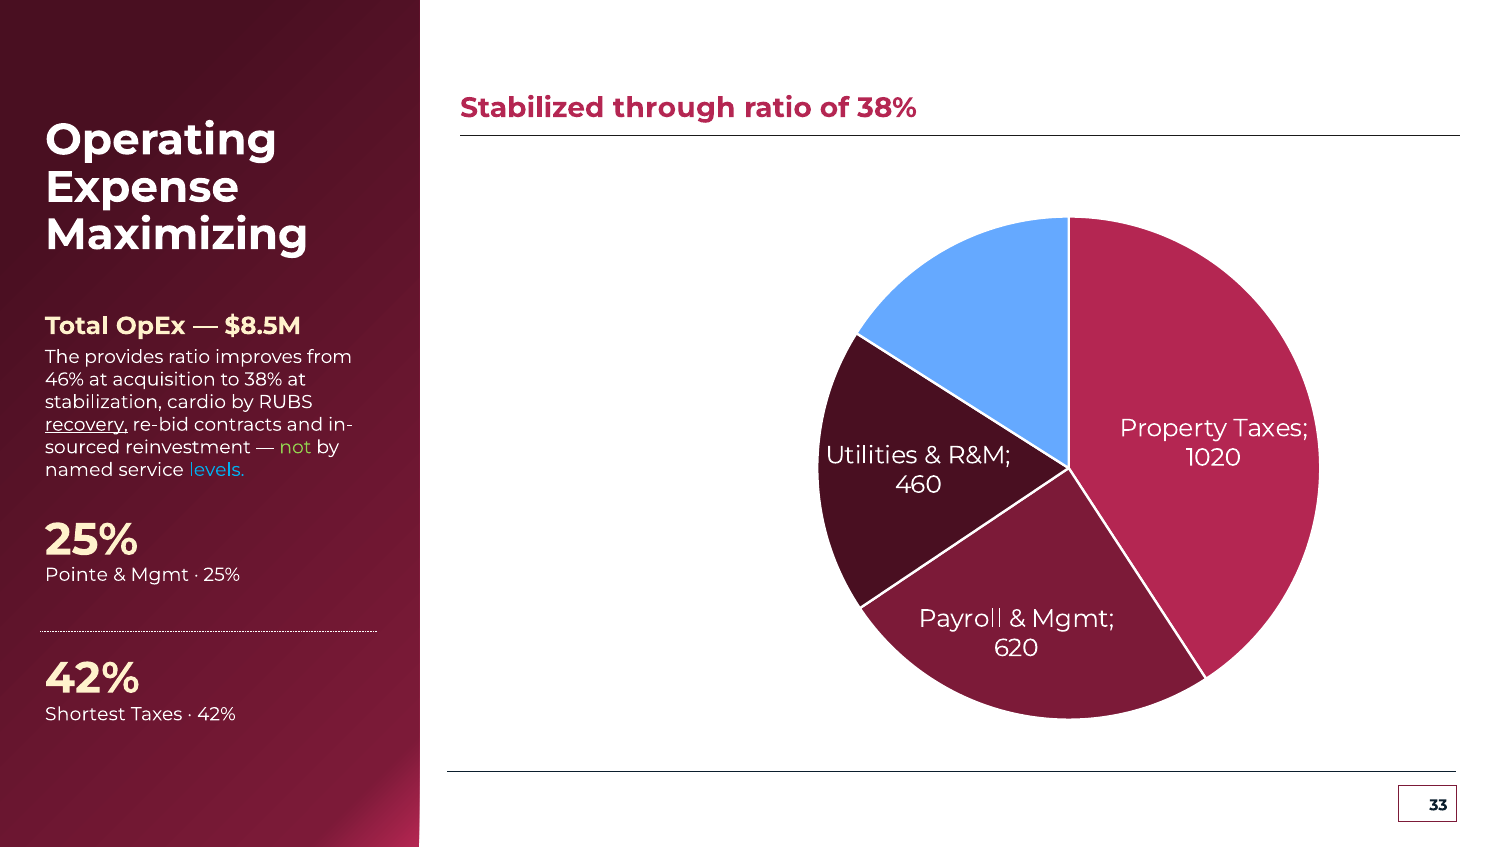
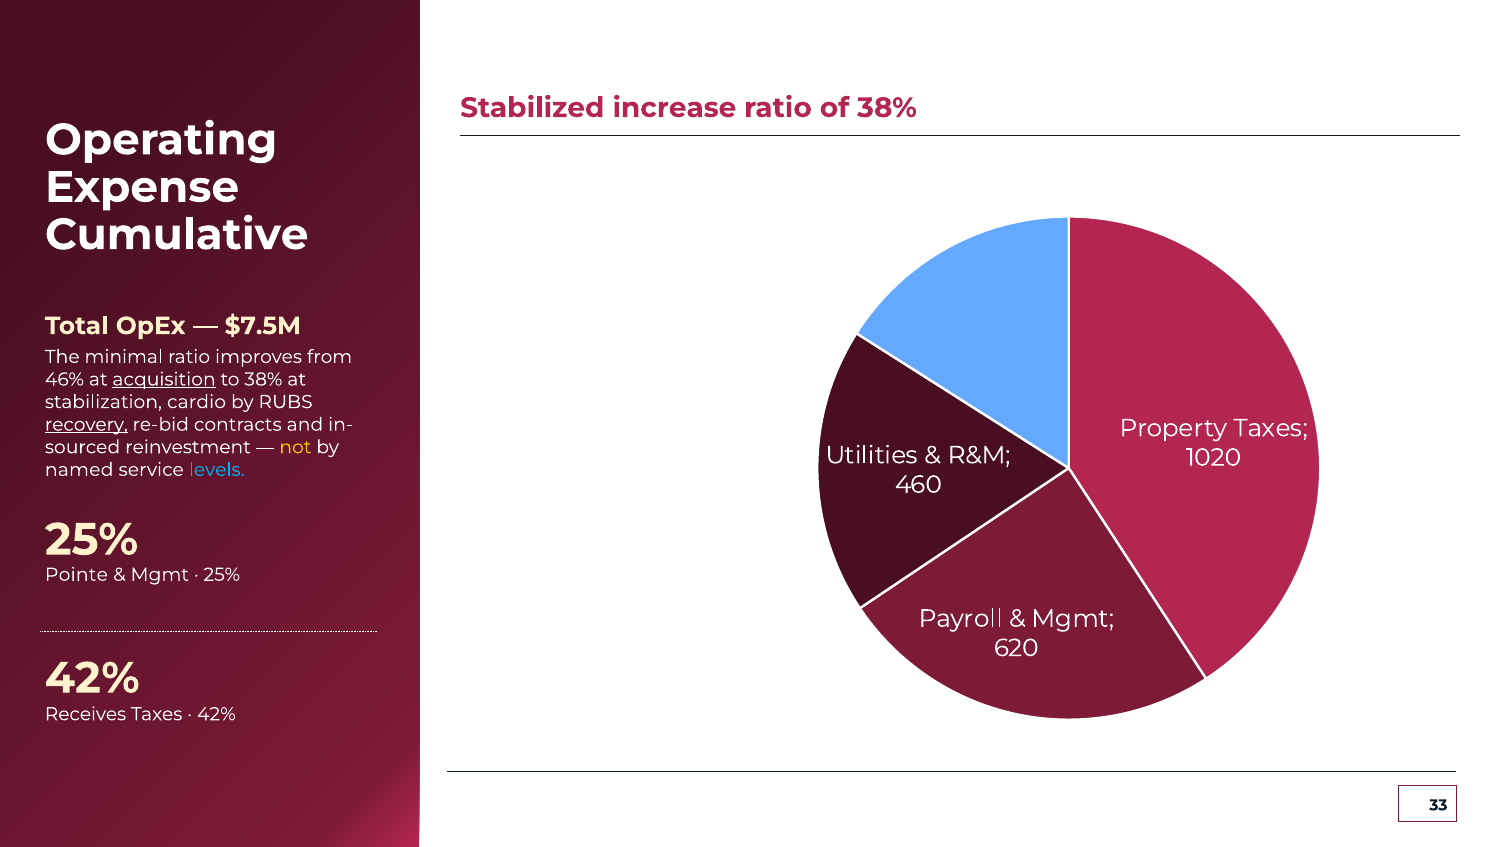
through: through -> increase (674, 108)
Maximizing: Maximizing -> Cumulative (177, 235)
$8.5M: $8.5M -> $7.5M (263, 326)
provides: provides -> minimal (124, 357)
acquisition underline: none -> present (164, 379)
not colour: light green -> yellow (295, 447)
Shortest: Shortest -> Receives (85, 714)
